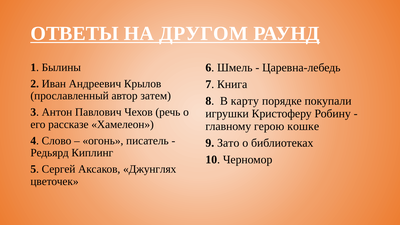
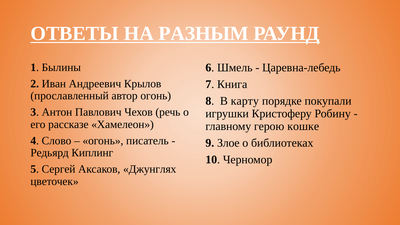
ДРУГОМ: ДРУГОМ -> РАЗНЫМ (204, 34)
автор затем: затем -> огонь (156, 96)
Зато: Зато -> Злое (228, 143)
